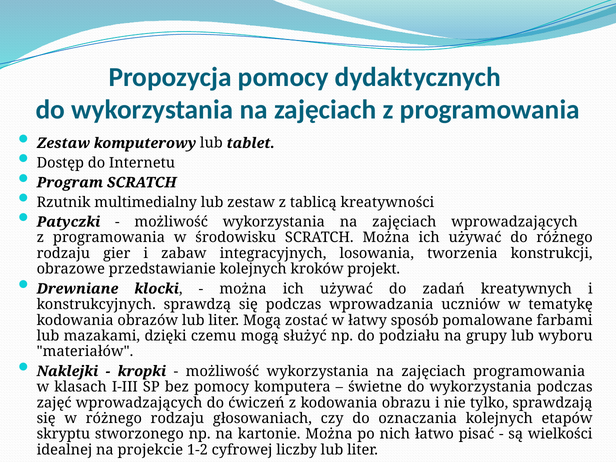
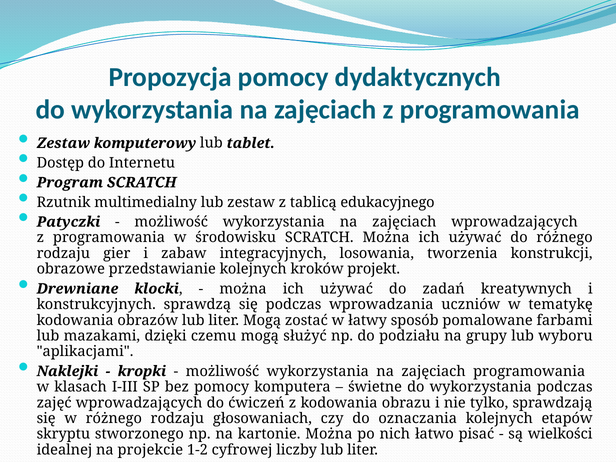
kreatywności: kreatywności -> edukacyjnego (387, 202)
materiałów: materiałów -> aplikacjami (85, 352)
